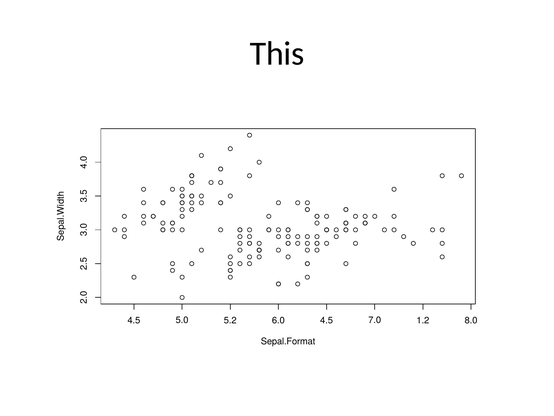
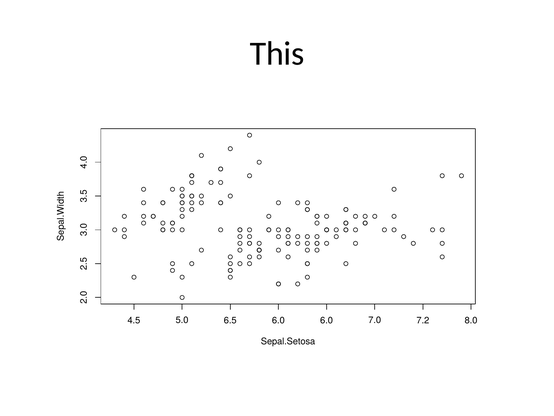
5.2: 5.2 -> 6.5 (230, 320)
6.0 4.5: 4.5 -> 6.0 (327, 320)
1.2: 1.2 -> 7.2 (423, 320)
Sepal.Format: Sepal.Format -> Sepal.Setosa (288, 341)
